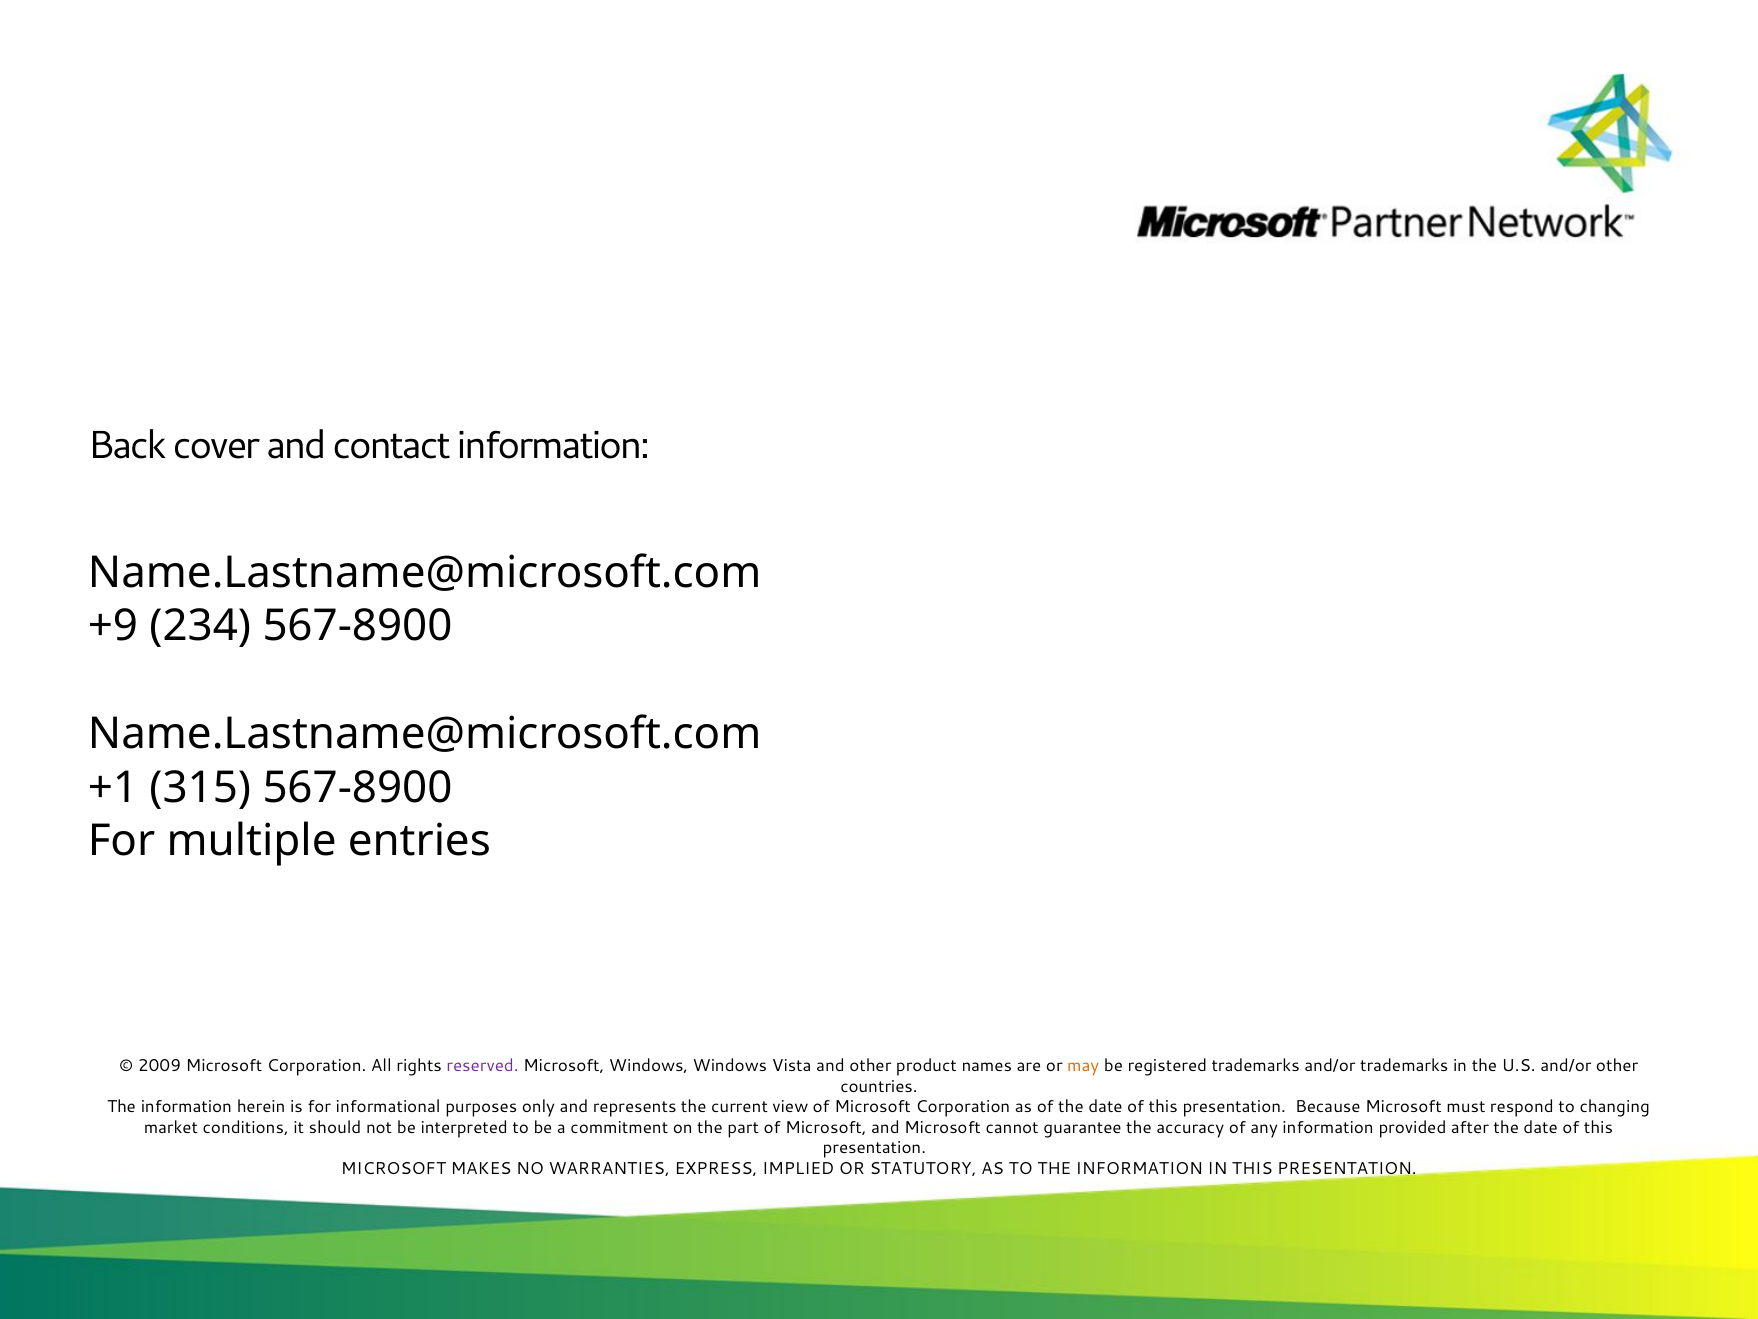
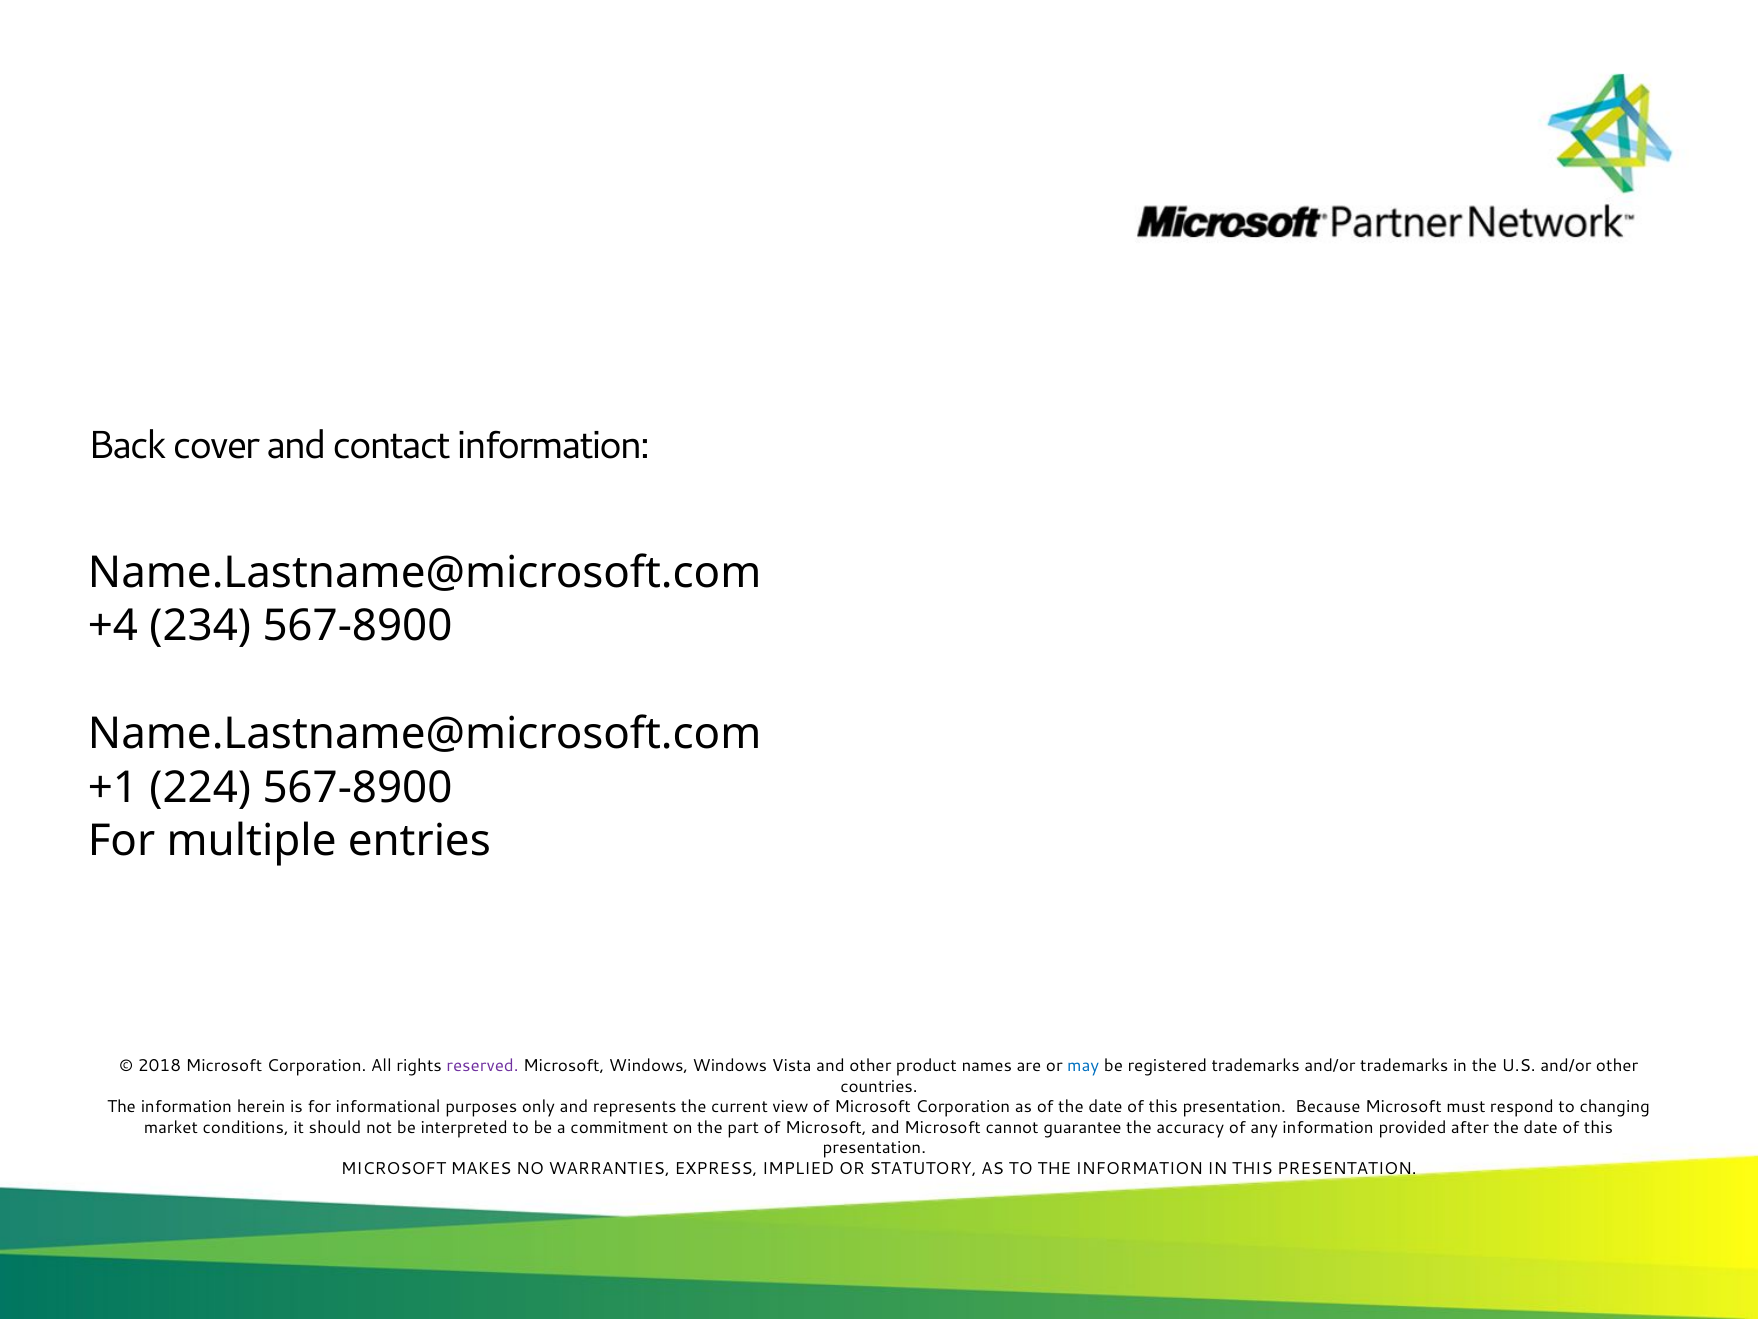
+9: +9 -> +4 (113, 626)
315: 315 -> 224 (200, 787)
2009: 2009 -> 2018 (159, 1066)
may colour: orange -> blue (1083, 1066)
